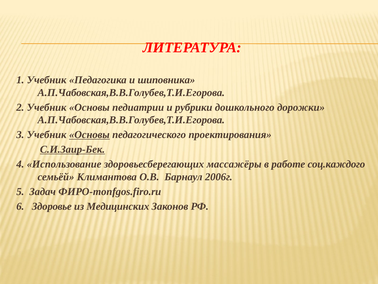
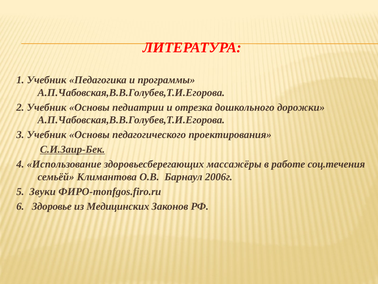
шиповника: шиповника -> программы (166, 80)
рубрики: рубрики -> отрезка (194, 107)
Основы underline: present -> none (89, 134)
соц.каждого: соц.каждого -> соц.течения (336, 164)
Задач: Задач -> Звуки (43, 191)
